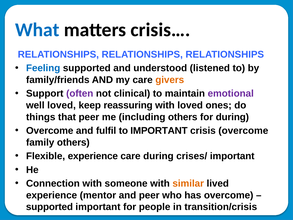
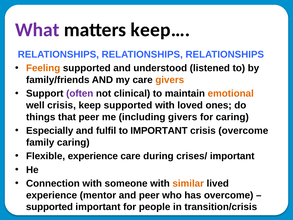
What colour: blue -> purple (37, 30)
crisis…: crisis… -> keep… (160, 30)
Feeling colour: blue -> orange (43, 68)
emotional colour: purple -> orange (231, 93)
well loved: loved -> crisis (62, 105)
keep reassuring: reassuring -> supported (128, 105)
including others: others -> givers (183, 117)
for during: during -> caring (232, 117)
Overcome: Overcome -> Especially (50, 131)
family others: others -> caring (73, 142)
